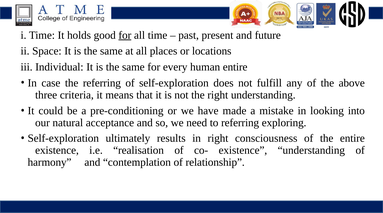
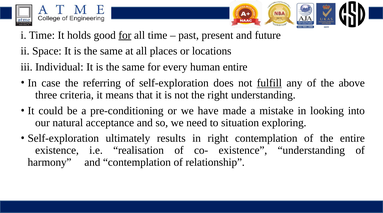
fulfill underline: none -> present (269, 83)
to referring: referring -> situation (240, 123)
right consciousness: consciousness -> contemplation (266, 138)
